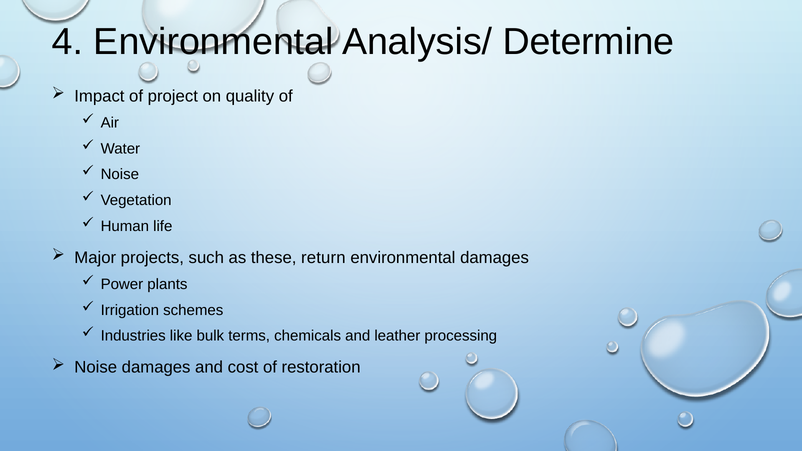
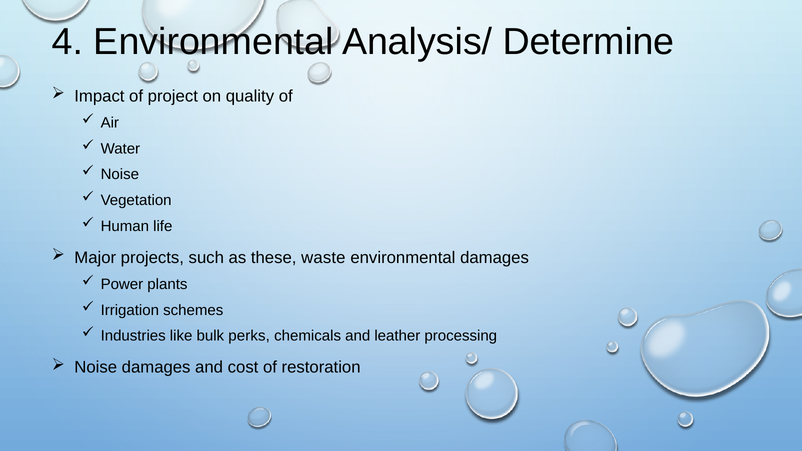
return: return -> waste (323, 258)
terms: terms -> perks (249, 336)
